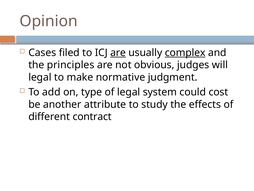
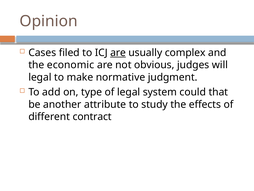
complex underline: present -> none (185, 53)
principles: principles -> economic (71, 65)
cost: cost -> that (218, 92)
